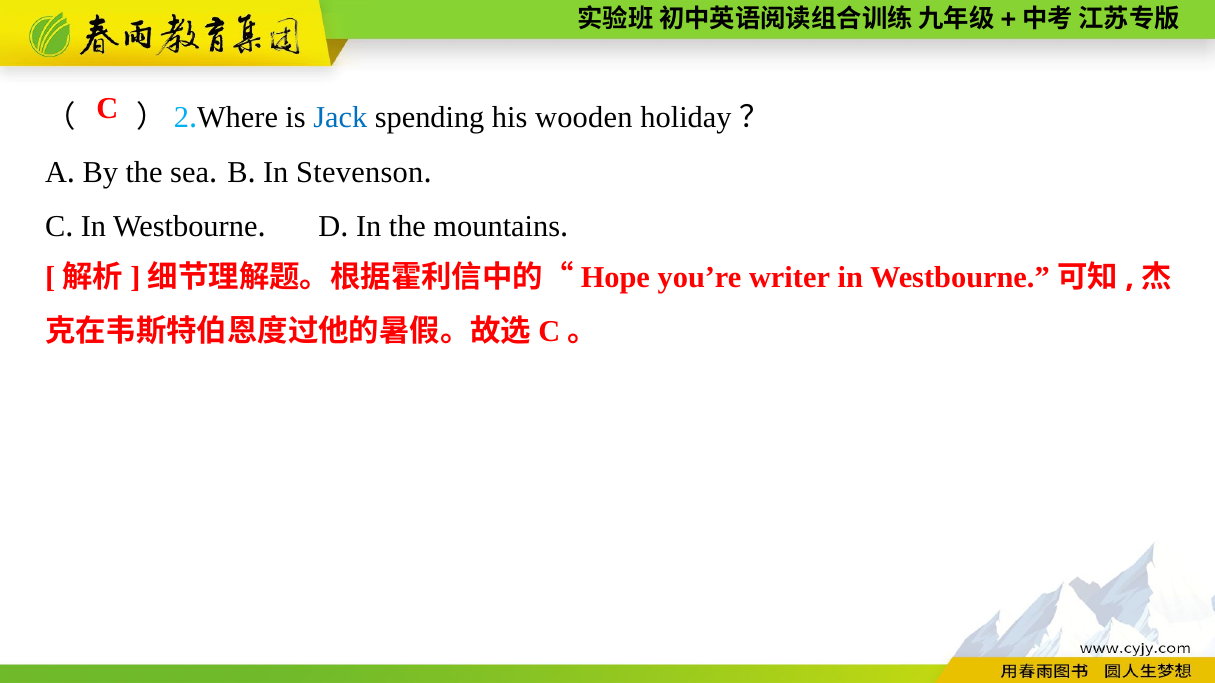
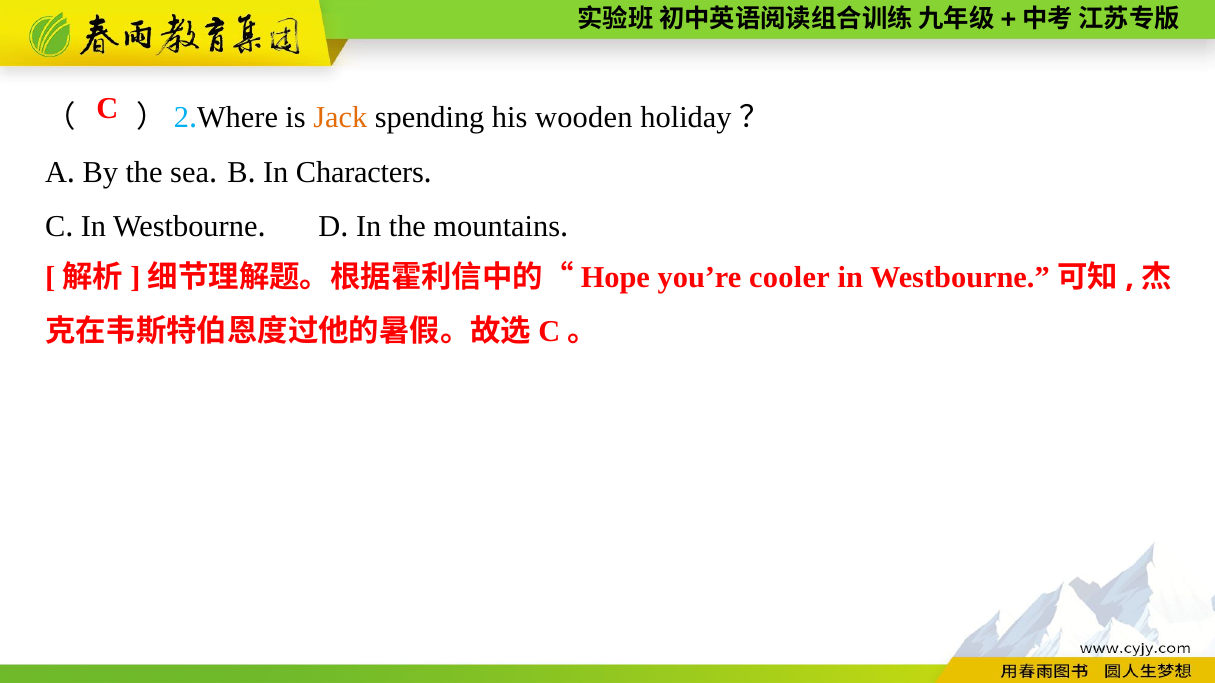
Jack colour: blue -> orange (340, 118)
Stevenson: Stevenson -> Characters (360, 172)
writer: writer -> cooler (789, 277)
